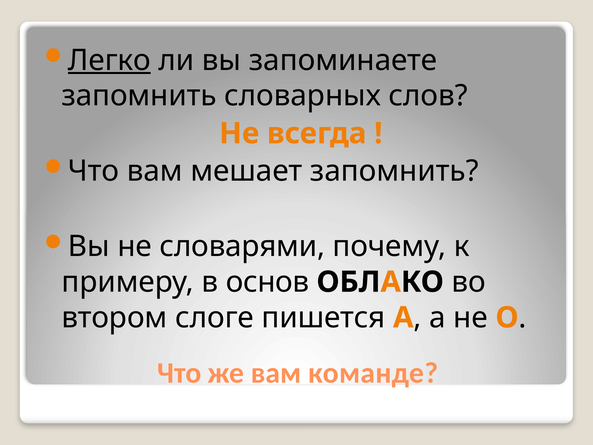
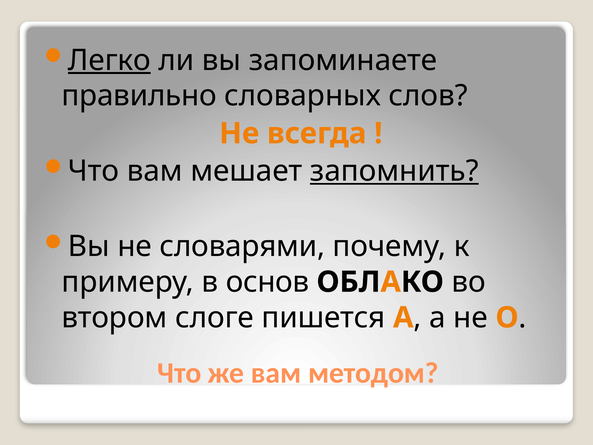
запомнить: запомнить -> правильно (139, 96)
запомнить underline: none -> present (394, 171)
команде: команде -> методом (373, 373)
